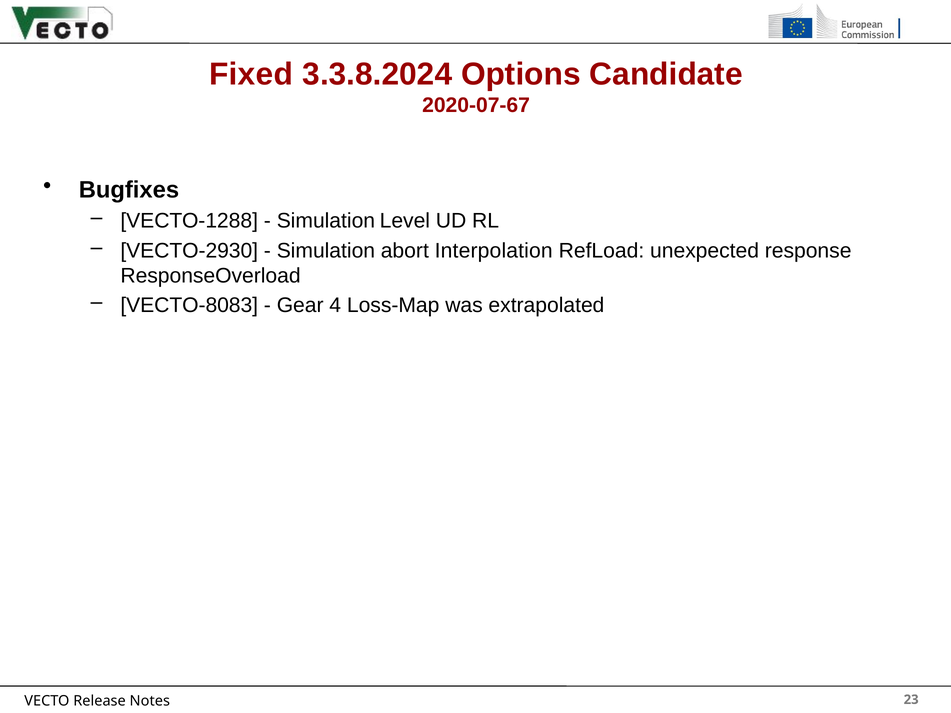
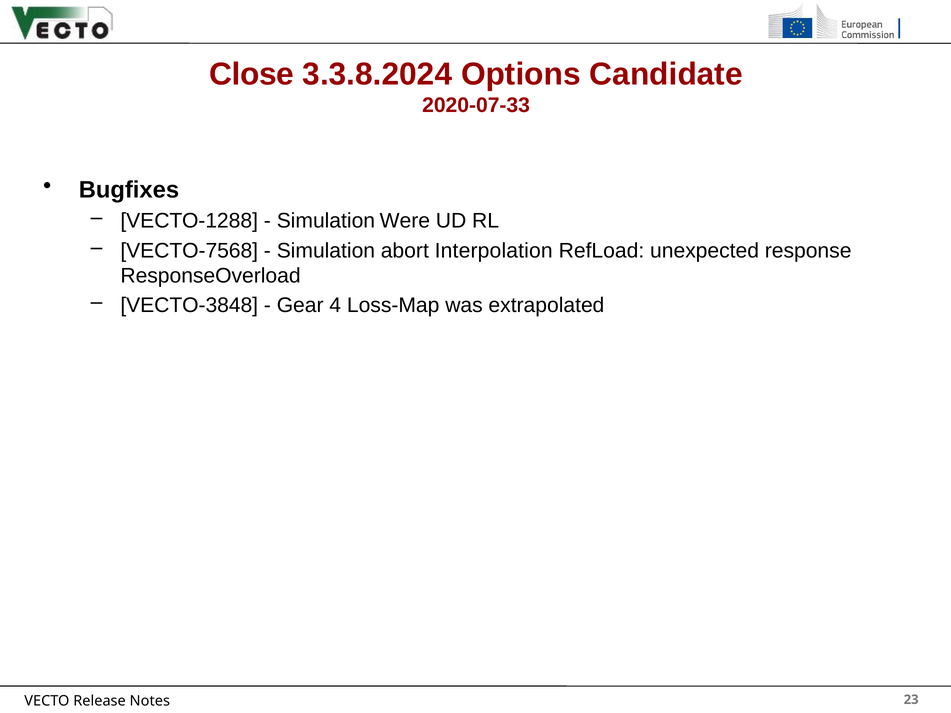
Fixed: Fixed -> Close (252, 75)
2020-07-67: 2020-07-67 -> 2020-07-33 (476, 105)
Level: Level -> Were (405, 221)
VECTO-2930: VECTO-2930 -> VECTO-7568 (189, 251)
VECTO-8083: VECTO-8083 -> VECTO-3848 (189, 306)
